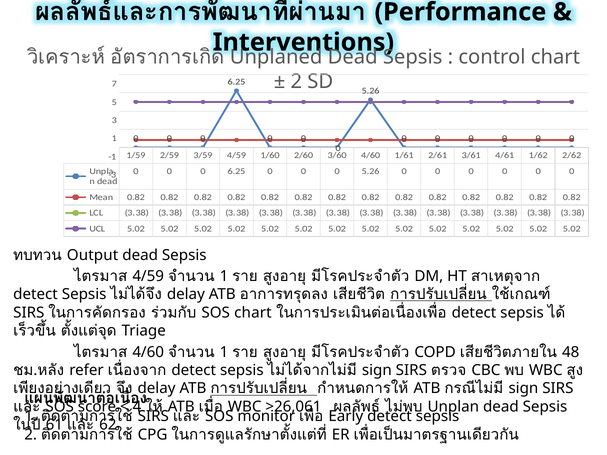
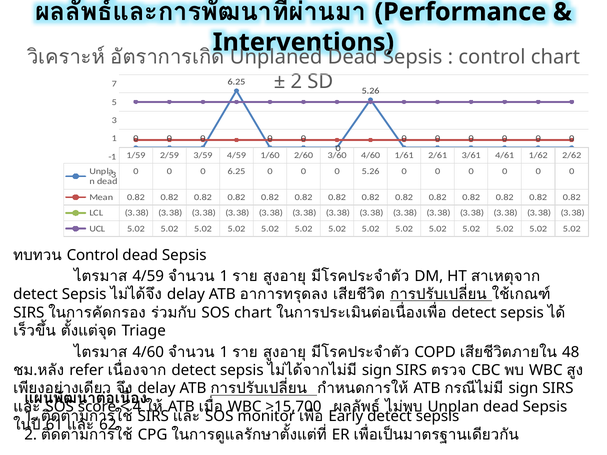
Output: Output -> Control (93, 255)
>26,061: >26,061 -> >15,700 (293, 407)
